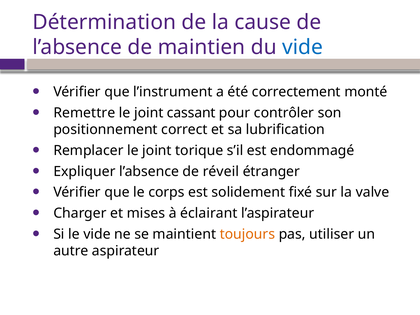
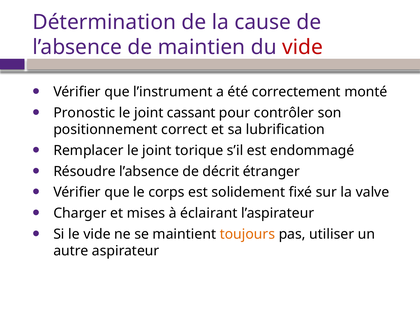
vide colour: blue -> red (303, 47)
Remettre: Remettre -> Pronostic (84, 113)
Expliquer: Expliquer -> Résoudre (85, 171)
réveil: réveil -> décrit (221, 171)
